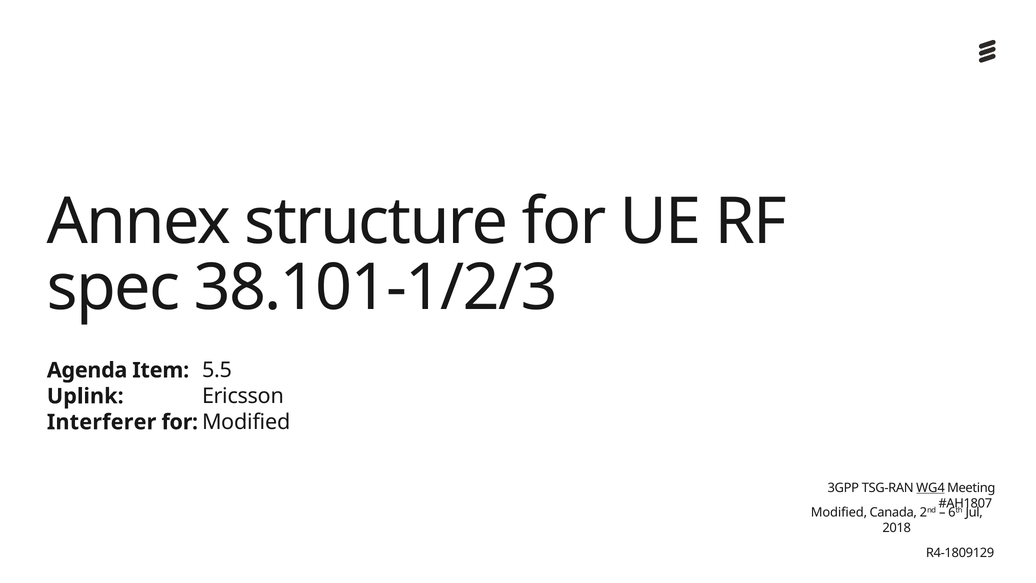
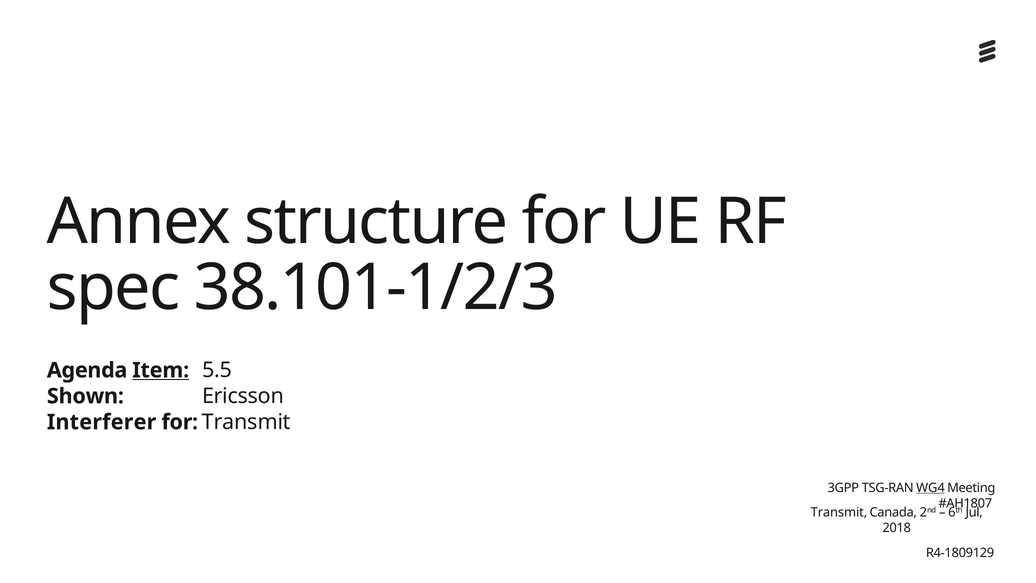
Item underline: none -> present (161, 370)
Uplink: Uplink -> Shown (85, 396)
for Modified: Modified -> Transmit (246, 422)
Modified: Modified -> Transmit (839, 512)
